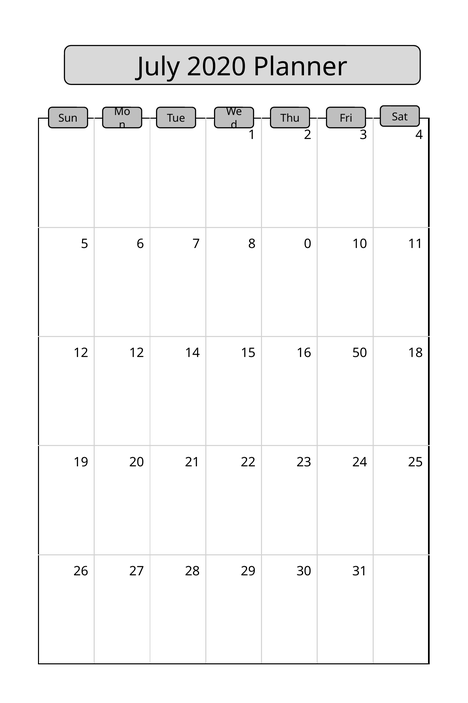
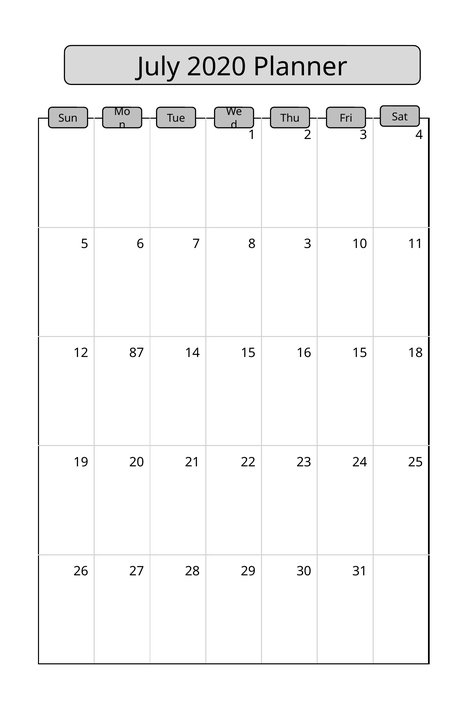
8 0: 0 -> 3 (308, 244)
12 12: 12 -> 87 (137, 352)
16 50: 50 -> 15 (360, 352)
